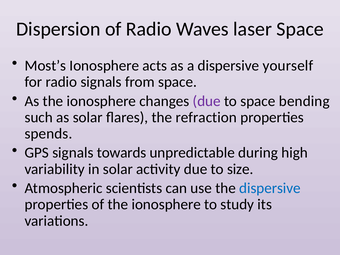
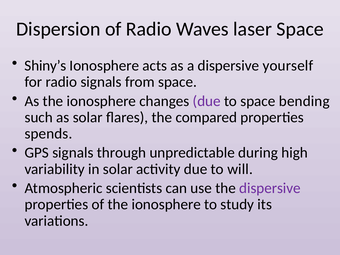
Most’s: Most’s -> Shiny’s (45, 66)
refraction: refraction -> compared (206, 117)
towards: towards -> through (121, 153)
size: size -> will (240, 169)
dispersive colour: blue -> purple (270, 188)
